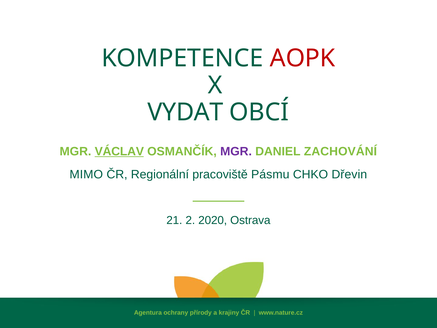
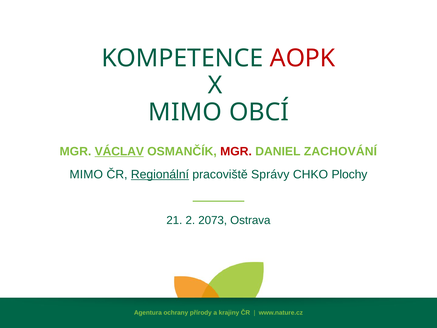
VYDAT: VYDAT -> MIMO (185, 112)
MGR colour: purple -> red (236, 151)
Regionální underline: none -> present (160, 174)
Pásmu: Pásmu -> Správy (270, 174)
Dřevin: Dřevin -> Plochy (349, 174)
2020: 2020 -> 2073 (213, 220)
